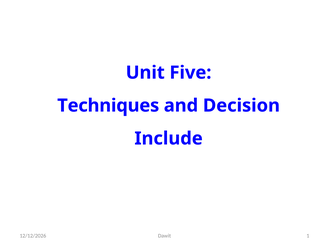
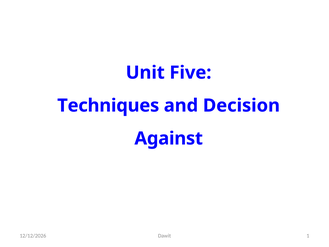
Include: Include -> Against (169, 138)
